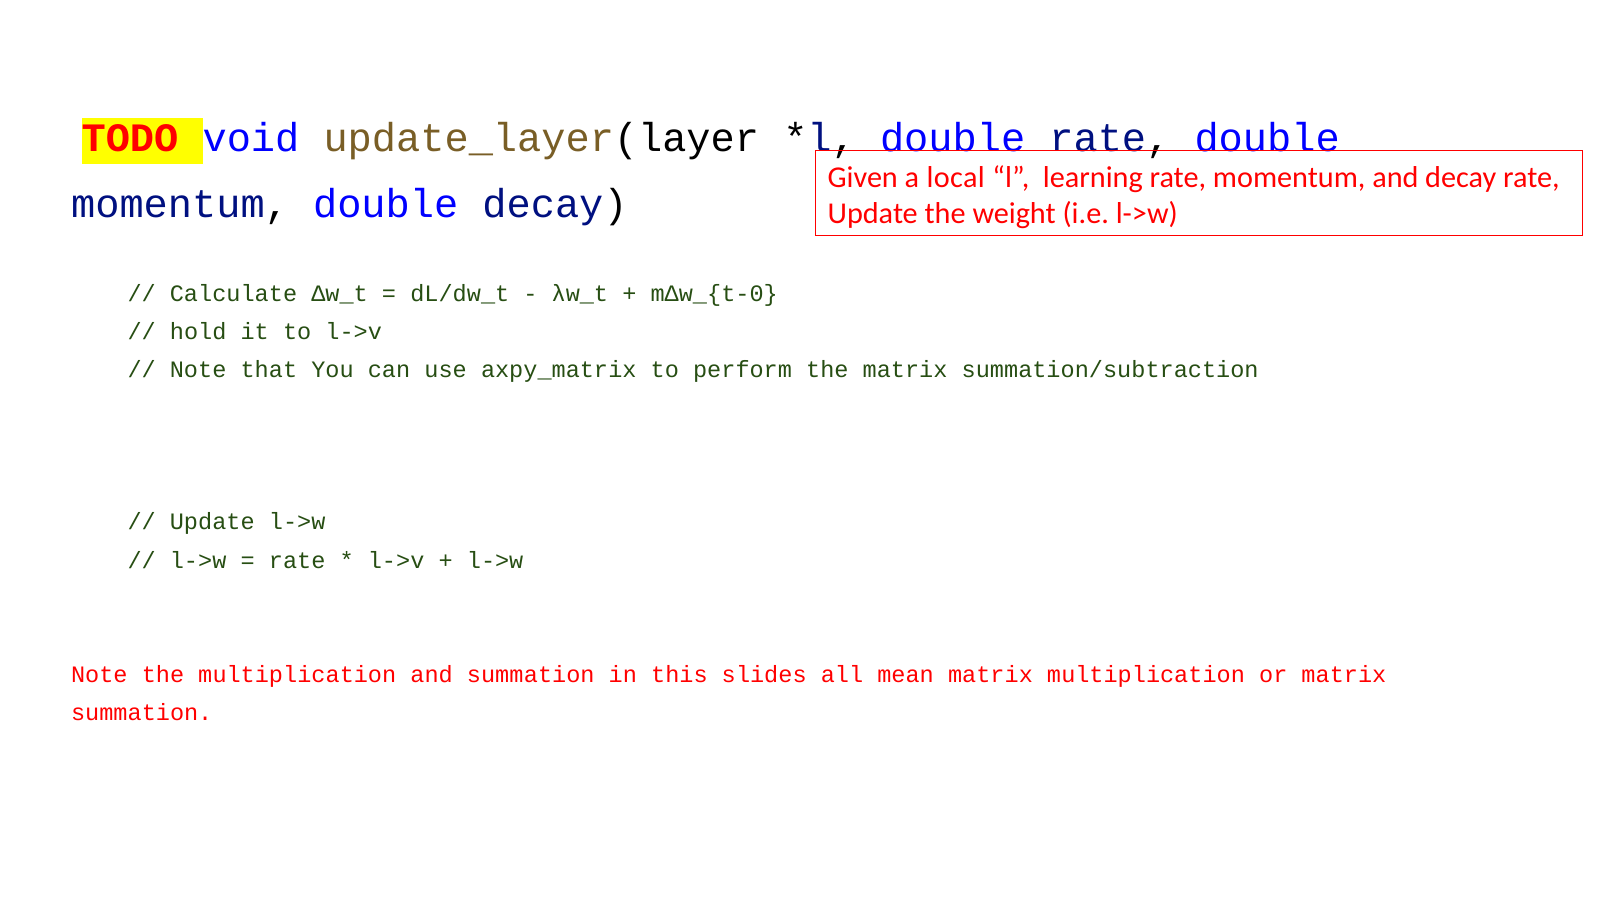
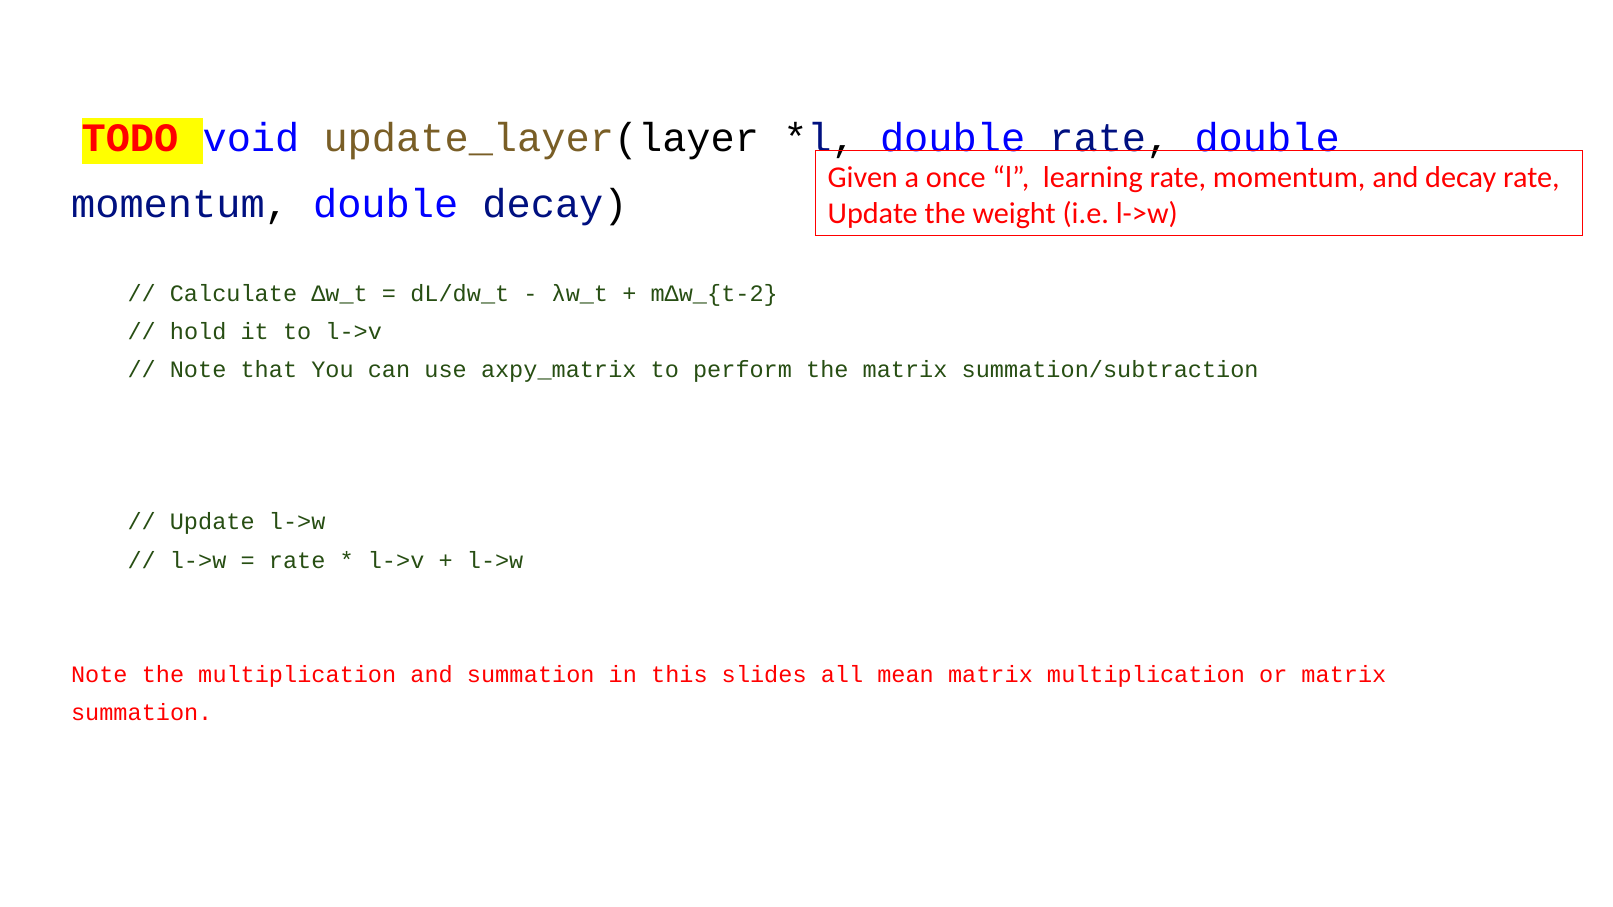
local: local -> once (956, 177)
mΔw_{t-0: mΔw_{t-0 -> mΔw_{t-2 (714, 294)
